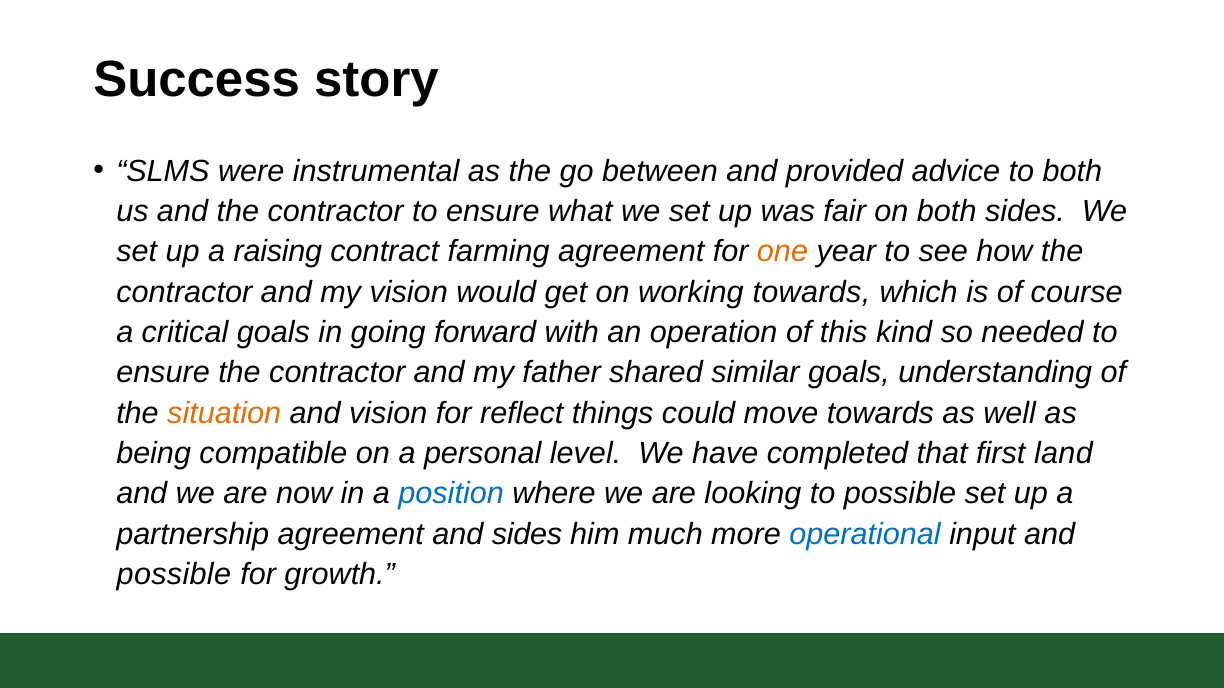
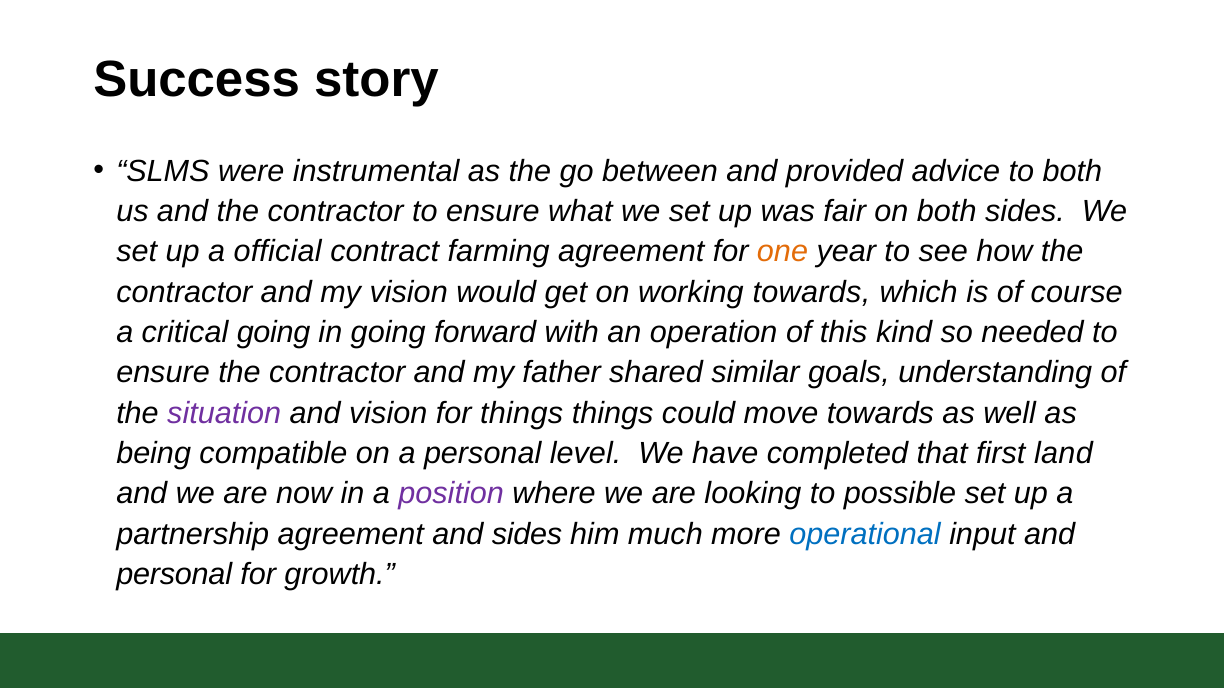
raising: raising -> official (278, 252)
critical goals: goals -> going (274, 333)
situation colour: orange -> purple (224, 414)
for reflect: reflect -> things (522, 414)
position colour: blue -> purple (451, 494)
possible: possible -> personal (174, 575)
